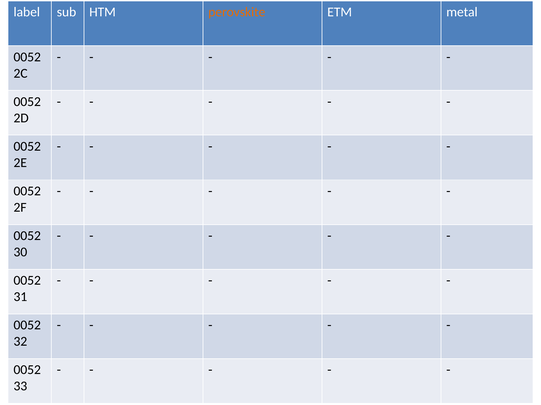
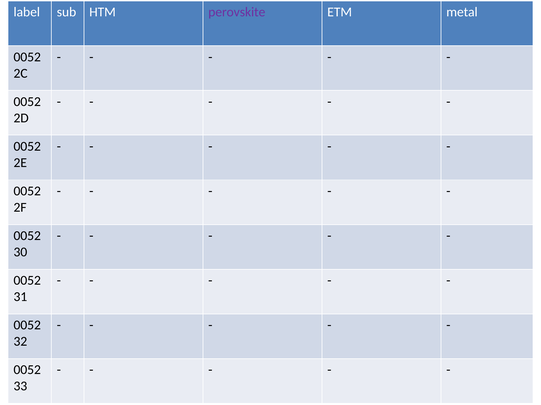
perovskite colour: orange -> purple (237, 12)
